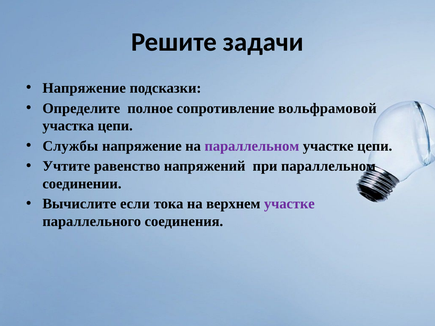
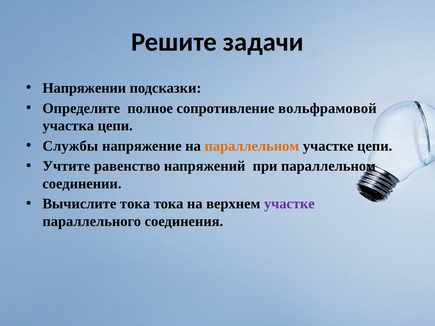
Напряжение: Напряжение -> Напряжении (84, 88)
параллельном colour: purple -> orange (252, 146)
Вычислите если: если -> тока (135, 204)
